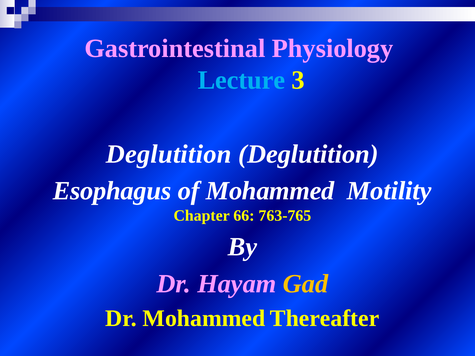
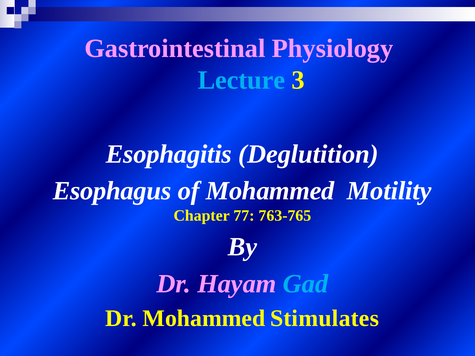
Deglutition: Deglutition -> Esophagitis (169, 154)
66: 66 -> 77 (244, 216)
Gad colour: yellow -> light blue (306, 284)
Thereafter: Thereafter -> Stimulates (324, 319)
